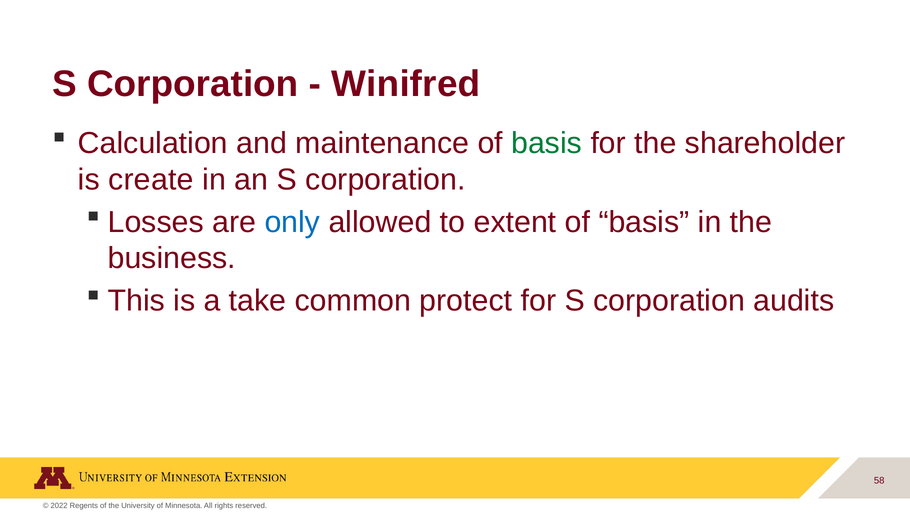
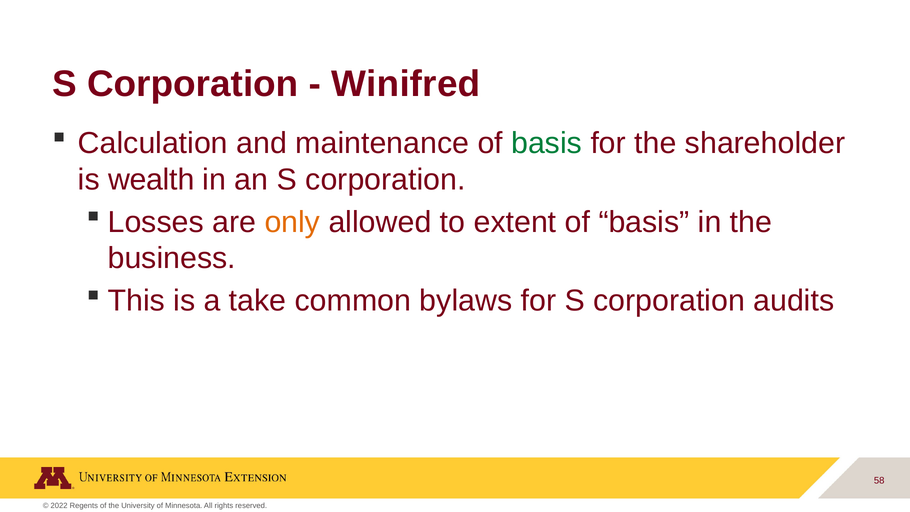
create: create -> wealth (151, 180)
only colour: blue -> orange (292, 222)
protect: protect -> bylaws (466, 301)
